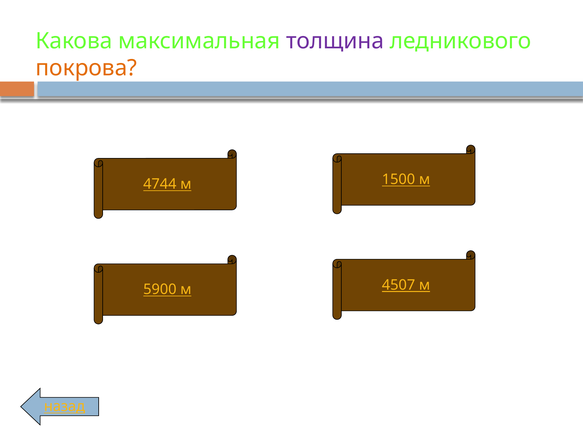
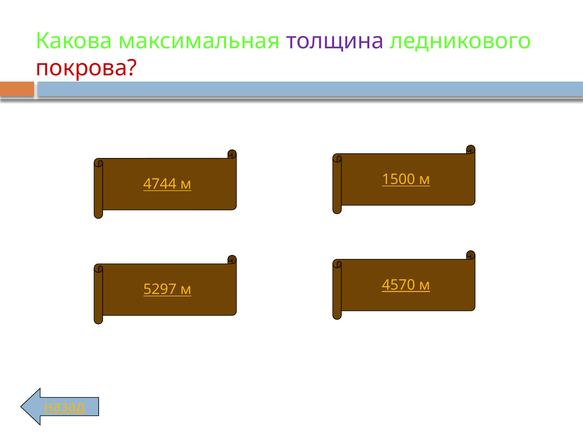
покрова colour: orange -> red (86, 68)
5900: 5900 -> 5297 (160, 290)
4507: 4507 -> 4570 (399, 285)
